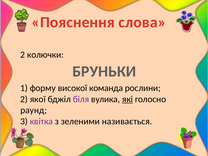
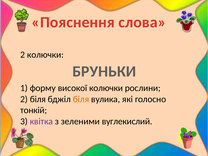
високої команда: команда -> колючки (106, 88)
2 якої: якої -> біля (38, 99)
біля colour: purple -> orange (81, 99)
які underline: present -> none (128, 99)
раунд: раунд -> тонкій (34, 110)
називається: називається -> вуглекислий (127, 121)
